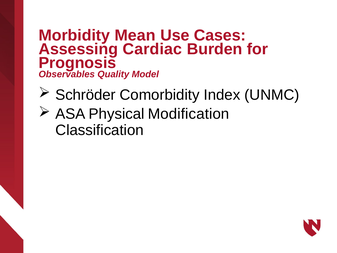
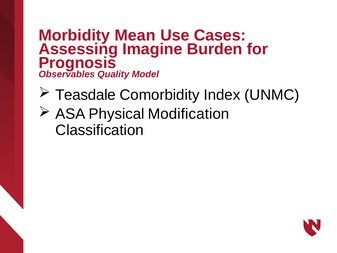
Cardiac: Cardiac -> Imagine (152, 49)
Schröder: Schröder -> Teasdale (86, 95)
